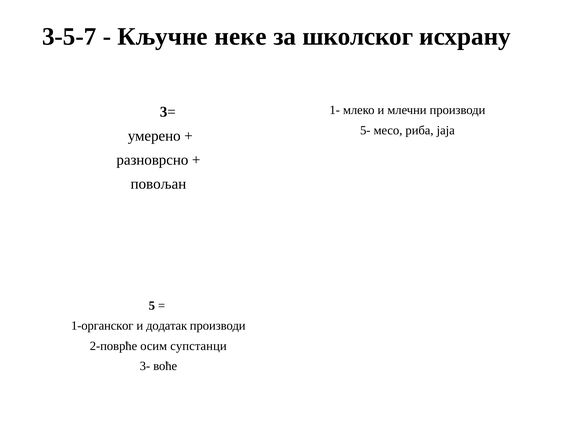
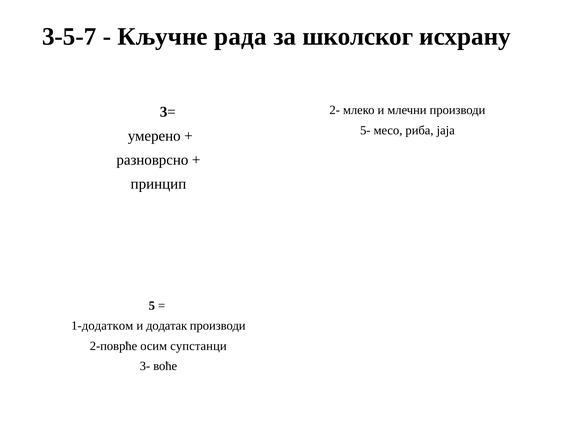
неке: неке -> рада (240, 37)
1-: 1- -> 2- (335, 110)
повољан: повољан -> принцип (158, 184)
1-органског: 1-органског -> 1-додатком (102, 326)
